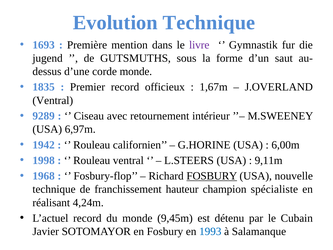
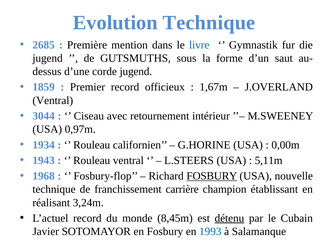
1693: 1693 -> 2685 (44, 45)
livre colour: purple -> blue (199, 45)
corde monde: monde -> jugend (136, 71)
1835: 1835 -> 1859 (44, 87)
9289: 9289 -> 3044 (44, 116)
6,97m: 6,97m -> 0,97m (80, 129)
1942: 1942 -> 1934 (44, 145)
6,00m: 6,00m -> 0,00m (285, 145)
1998: 1998 -> 1943 (44, 160)
9,11m: 9,11m -> 5,11m (269, 160)
hauteur: hauteur -> carrière (182, 189)
spécialiste: spécialiste -> établissant (274, 189)
4,24m: 4,24m -> 3,24m (88, 202)
9,45m: 9,45m -> 8,45m (175, 218)
détenu underline: none -> present (229, 218)
